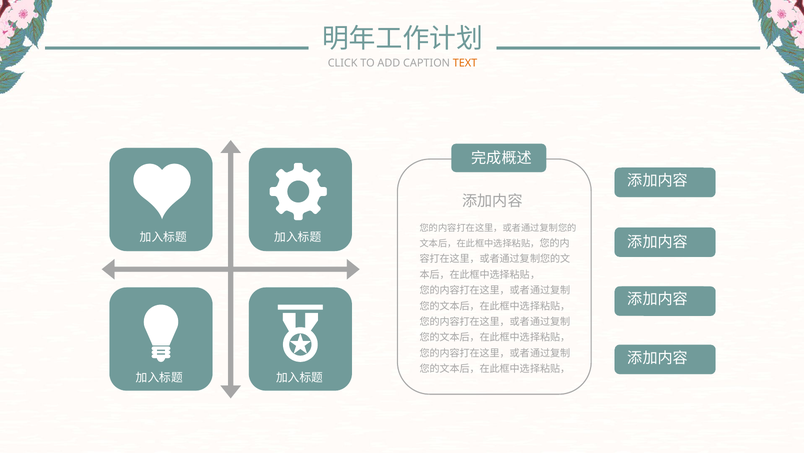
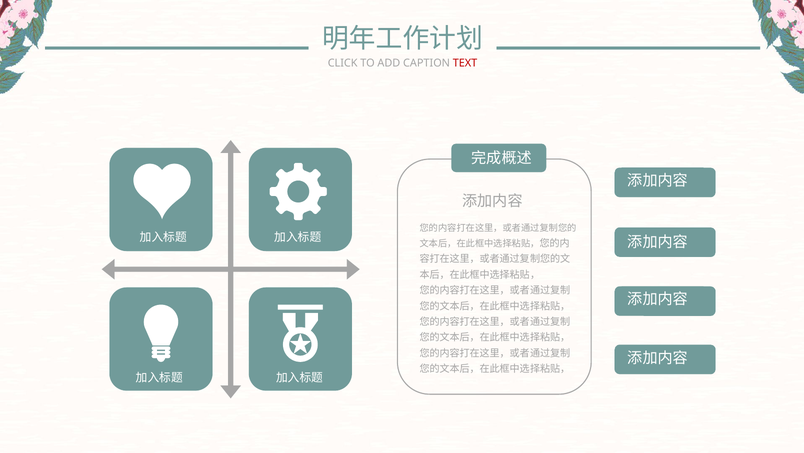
TEXT colour: orange -> red (465, 63)
